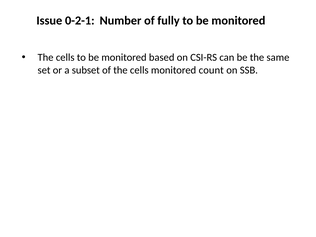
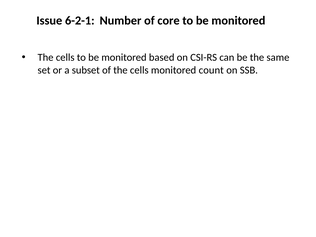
0-2-1: 0-2-1 -> 6-2-1 (80, 21)
fully: fully -> core (169, 21)
